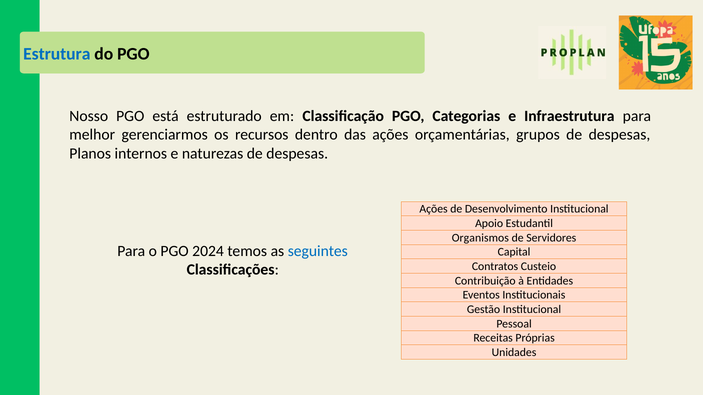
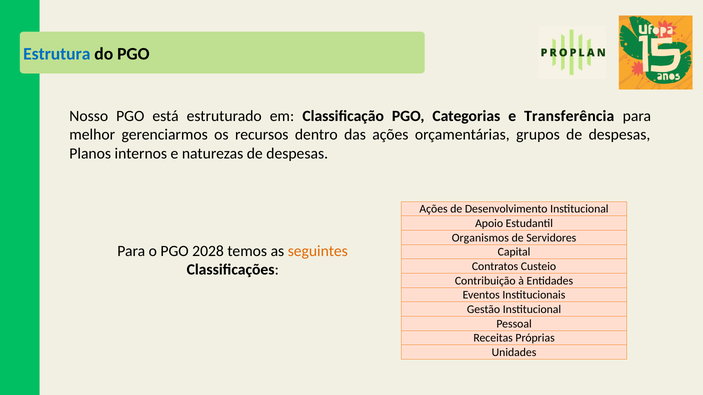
Infraestrutura: Infraestrutura -> Transferência (569, 116)
2024: 2024 -> 2028 (208, 251)
seguintes colour: blue -> orange (318, 251)
